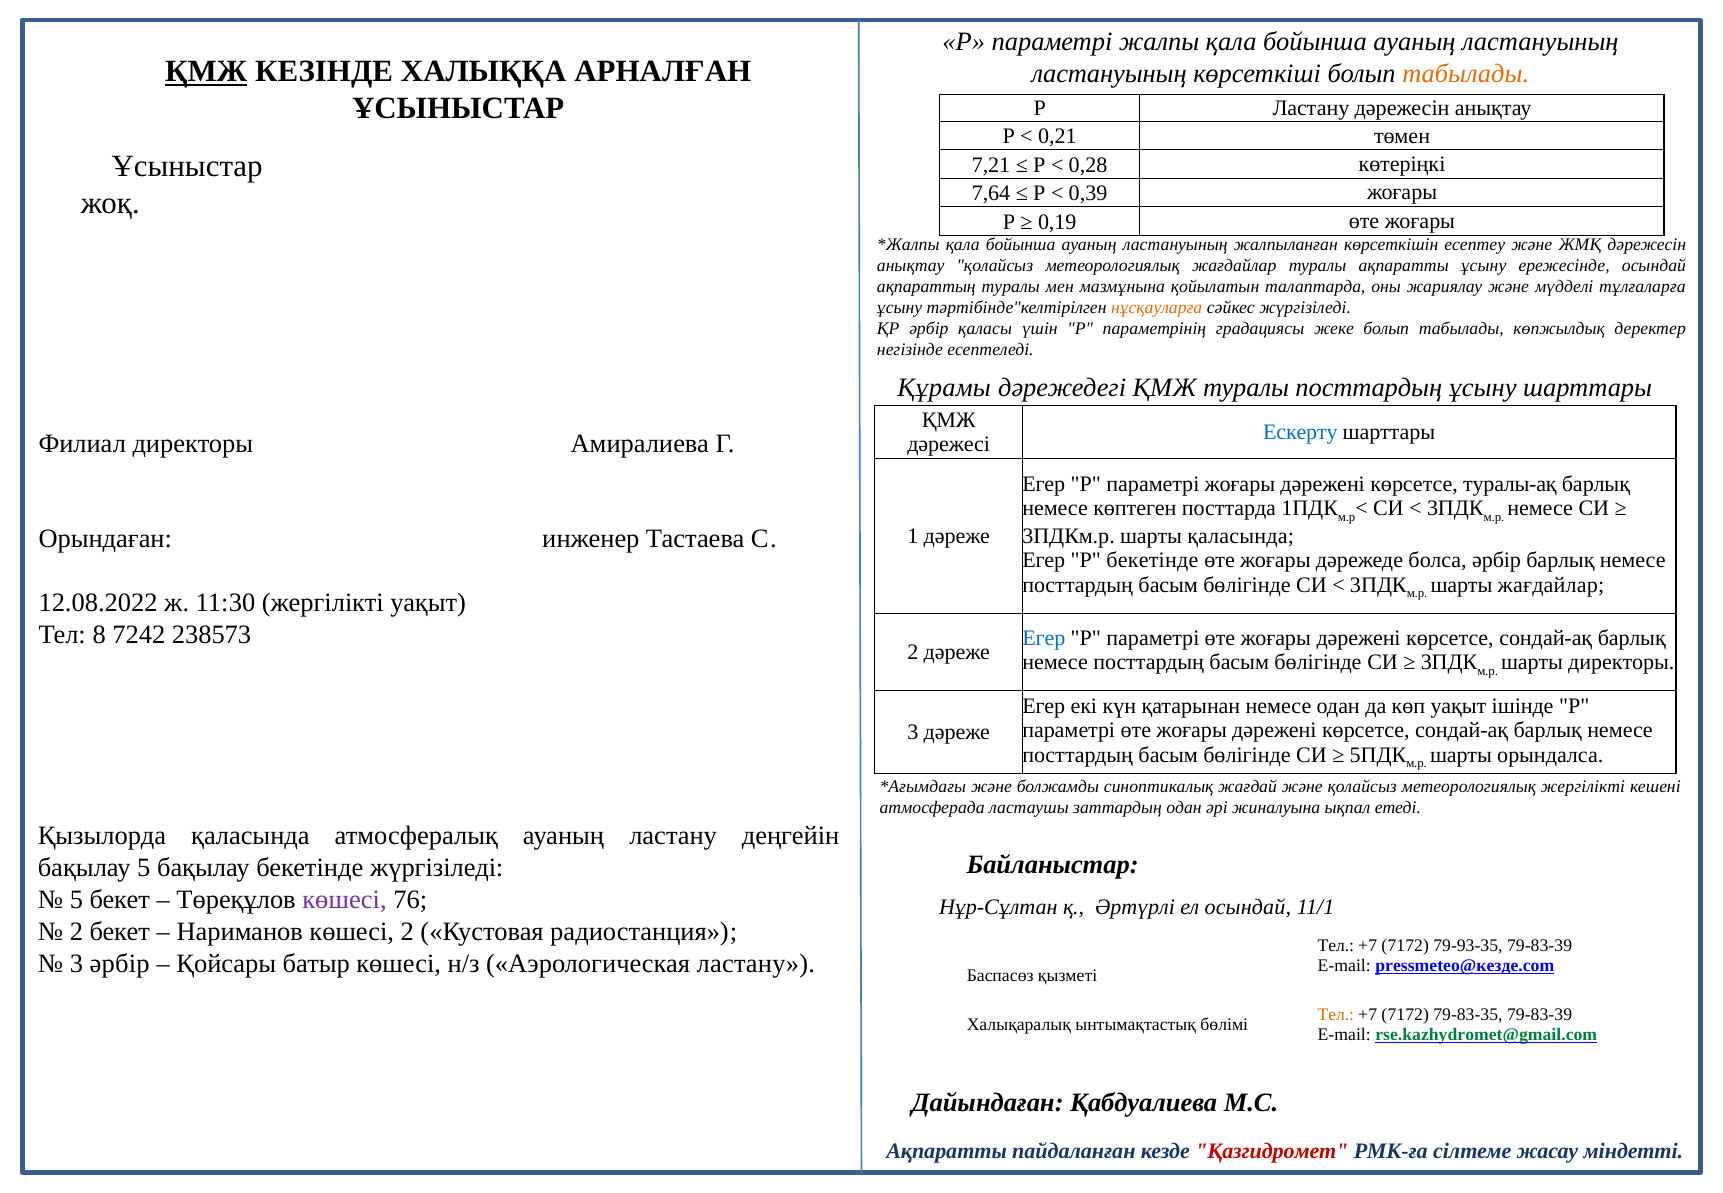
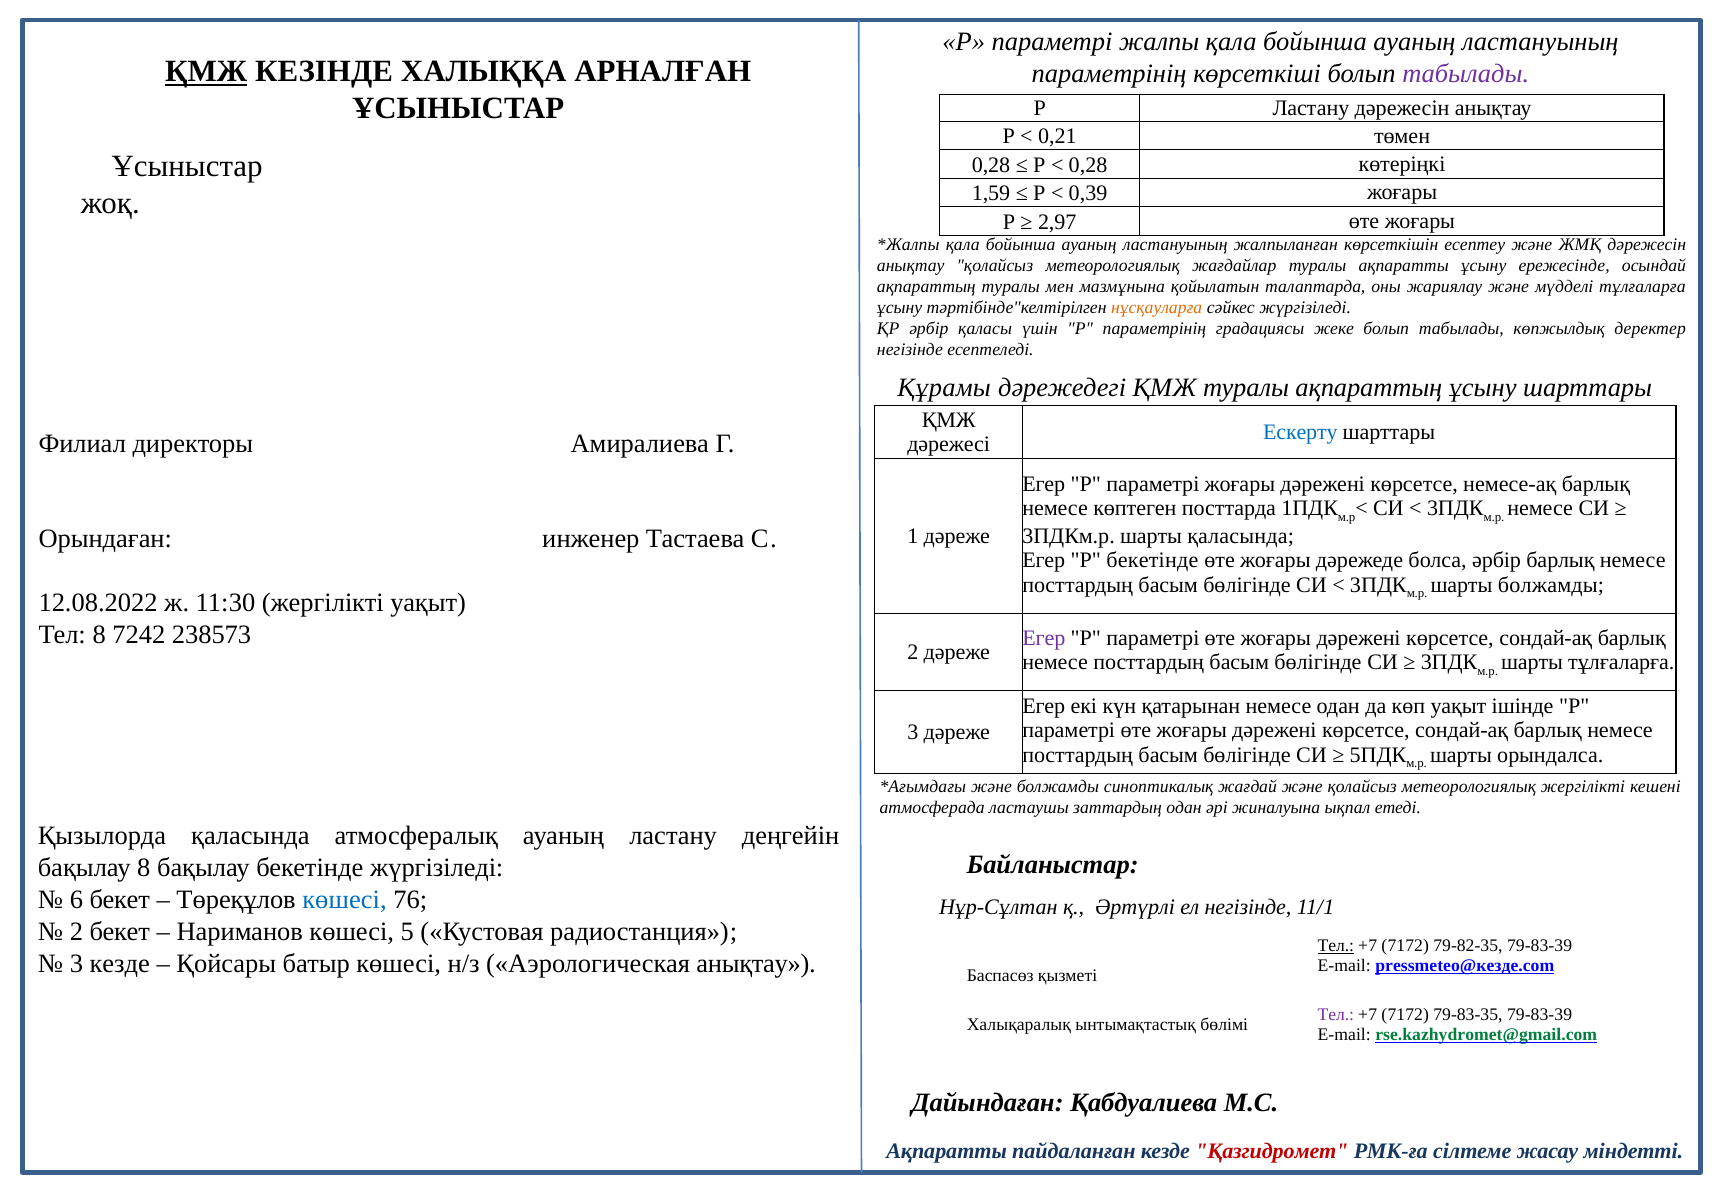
ластануының: ластануының -> параметрінің (1109, 73)
табылады colour: orange -> purple (1466, 73)
7,21: 7,21 -> 0,28 (991, 165)
7,64: 7,64 -> 1,59 (991, 193)
0,19: 0,19 -> 2,97 (1057, 222)
туралы посттардың: посттардың -> ақпараттың (1369, 388)
туралы-ақ: туралы-ақ -> немесе-ақ (1510, 484)
шарты жағдайлар: жағдайлар -> болжамды (1551, 585)
Егер colour: blue -> purple (1044, 638)
шарты директоры: директоры -> тұлғаларға (1621, 662)
бақылау 5: 5 -> 8 (144, 868)
5: 5 -> 6 (76, 900)
көшесі colour: purple -> blue (345, 900)
ел осындай: осындай -> негізінде (1248, 907)
көшесі 2: 2 -> 5 (407, 931)
Тел underline: none -> present (1336, 946)
79-93-35: 79-93-35 -> 79-82-35 (1468, 946)
3 әрбір: әрбір -> кезде (120, 963)
Аэрологическая ластану: ластану -> анықтау (756, 963)
Тел colour: orange -> purple (1336, 1015)
